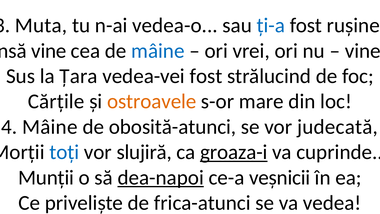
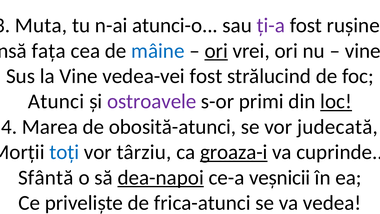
vedea-o: vedea-o -> atunci-o (175, 25)
ți-a colour: blue -> purple (271, 25)
vine: vine -> fața (49, 51)
ori underline: none -> present (216, 51)
la Țara: Țara -> Vine (79, 76)
Cărțile: Cărțile -> Atunci (56, 101)
ostroavele colour: orange -> purple (152, 101)
mare: mare -> primi (261, 101)
loc underline: none -> present (336, 101)
4 Mâine: Mâine -> Marea (50, 127)
slujiră: slujiră -> târziu (144, 152)
Munții: Munții -> Sfântă (46, 177)
